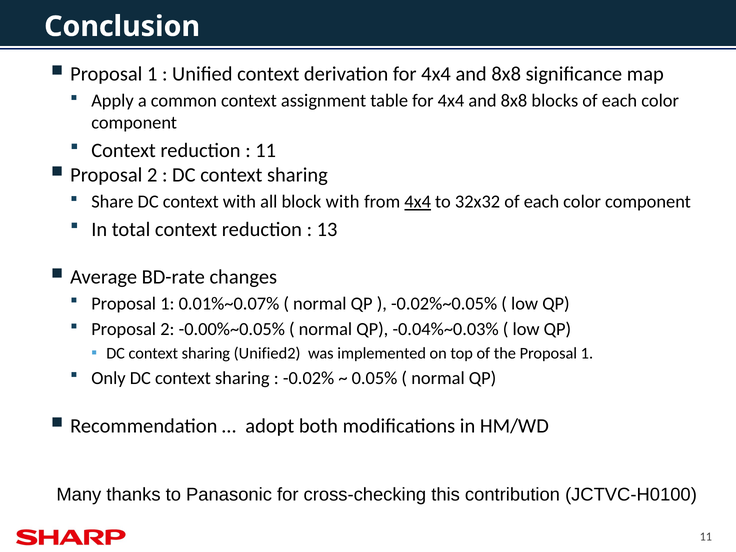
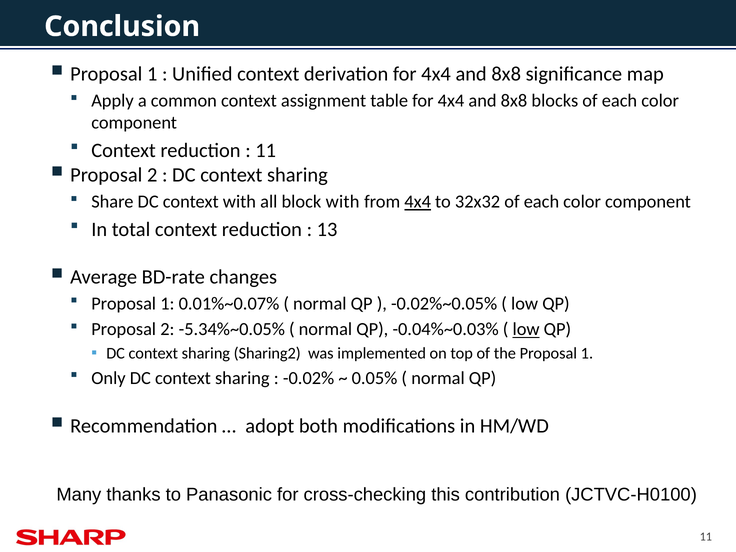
-0.00%~0.05%: -0.00%~0.05% -> -5.34%~0.05% (232, 329)
low underline: none -> present (526, 329)
Unified2: Unified2 -> Sharing2 (267, 353)
